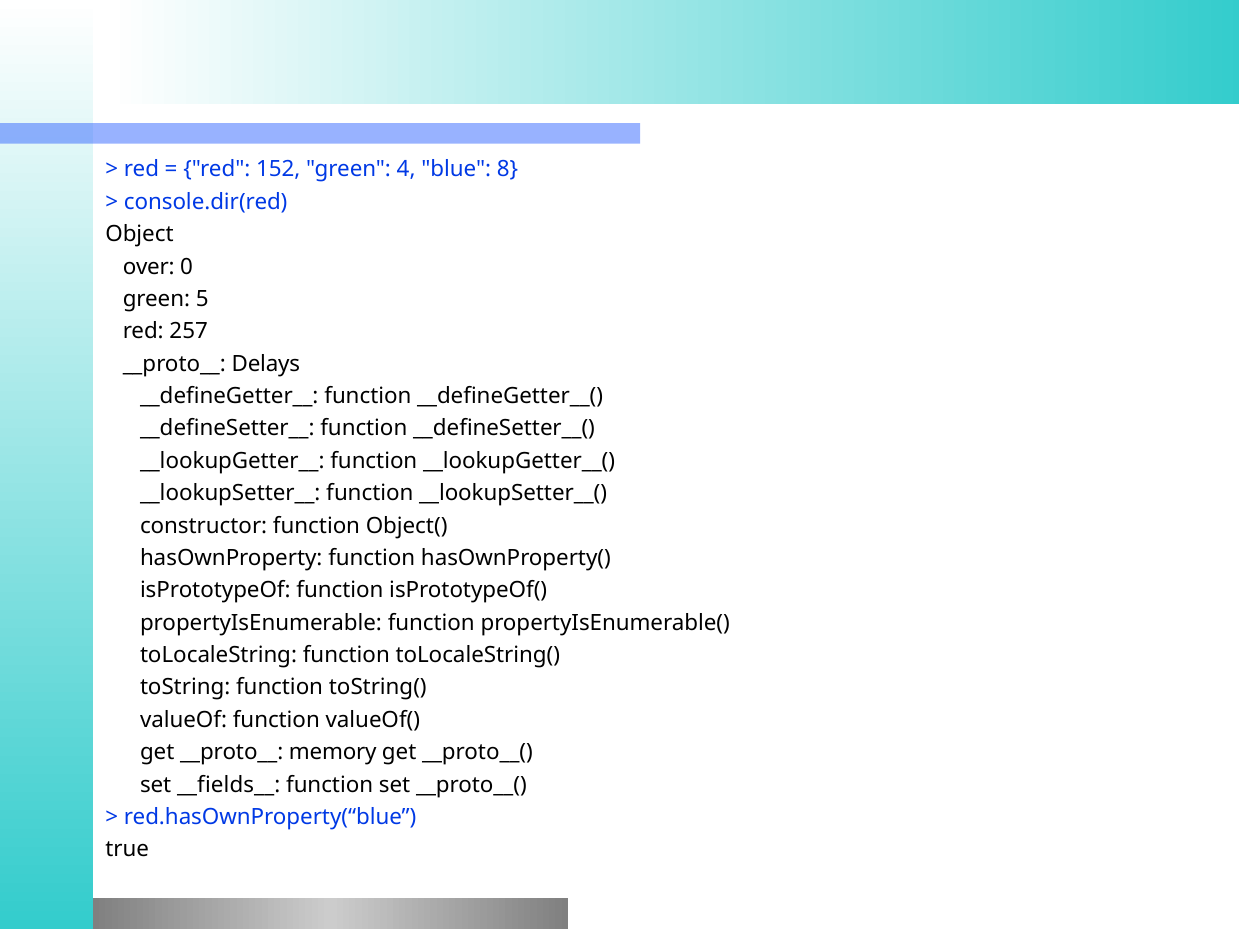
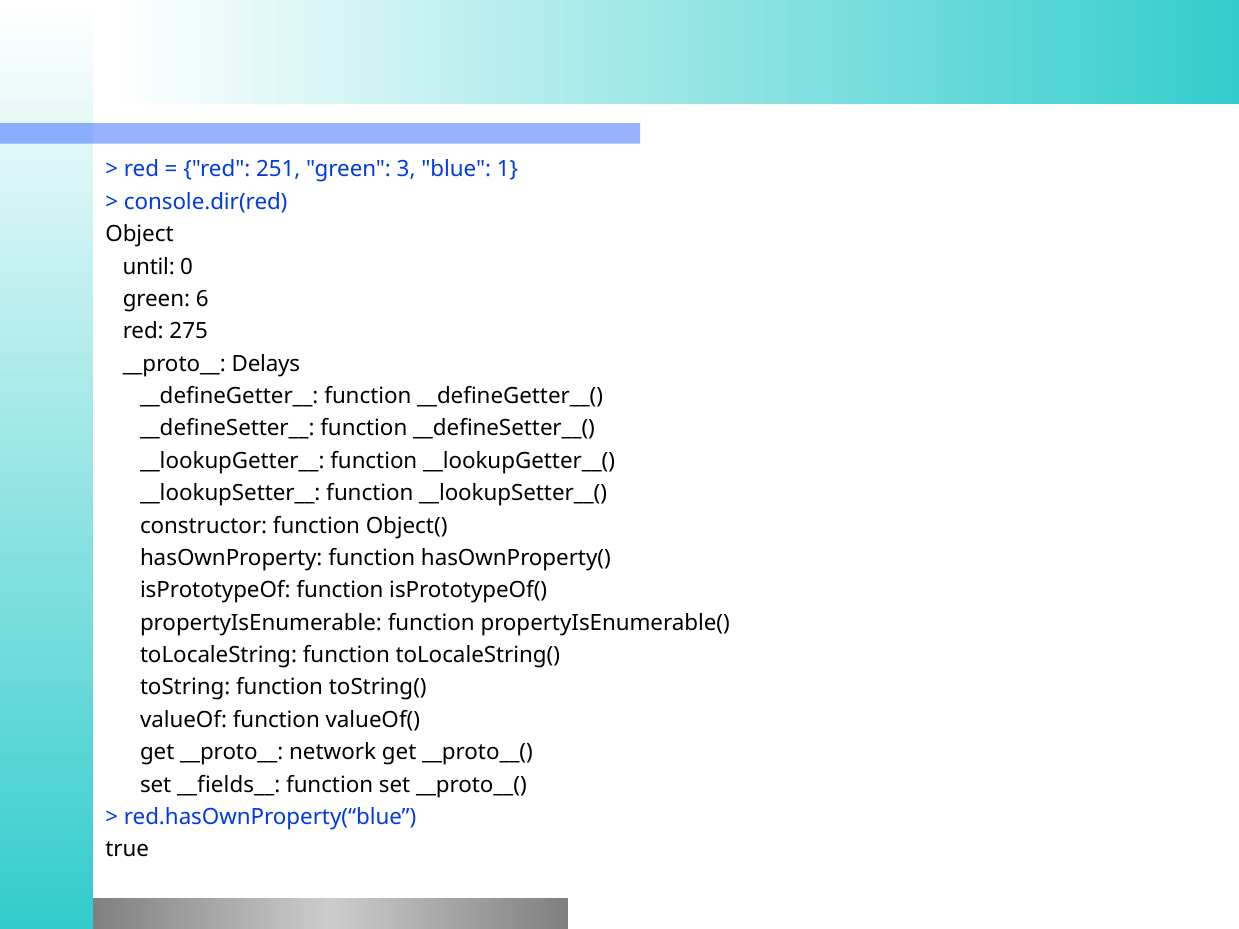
152: 152 -> 251 (278, 170)
4: 4 -> 3 (406, 170)
8: 8 -> 1 (508, 170)
over: over -> until (149, 267)
5: 5 -> 6 (202, 299)
257: 257 -> 275 (189, 331)
memory: memory -> network (333, 753)
